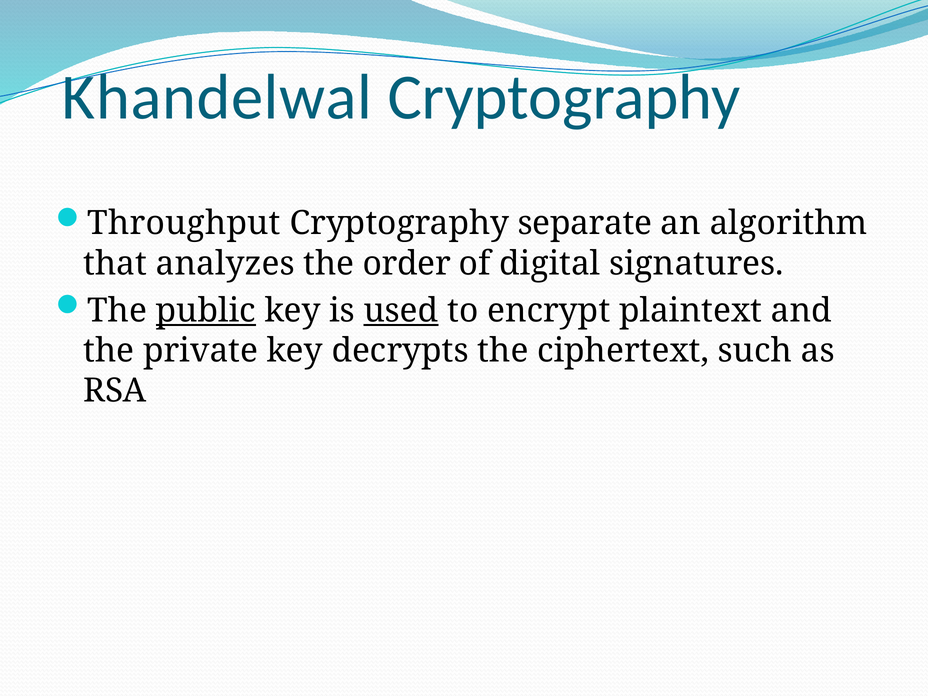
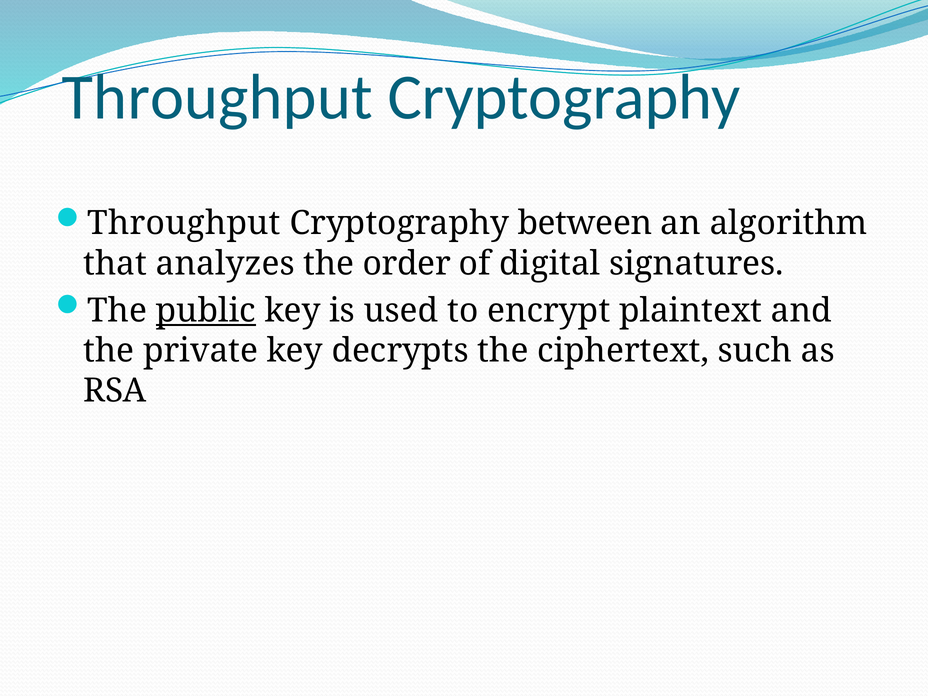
Khandelwal: Khandelwal -> Throughput (217, 97)
separate: separate -> between (585, 223)
used underline: present -> none (401, 310)
